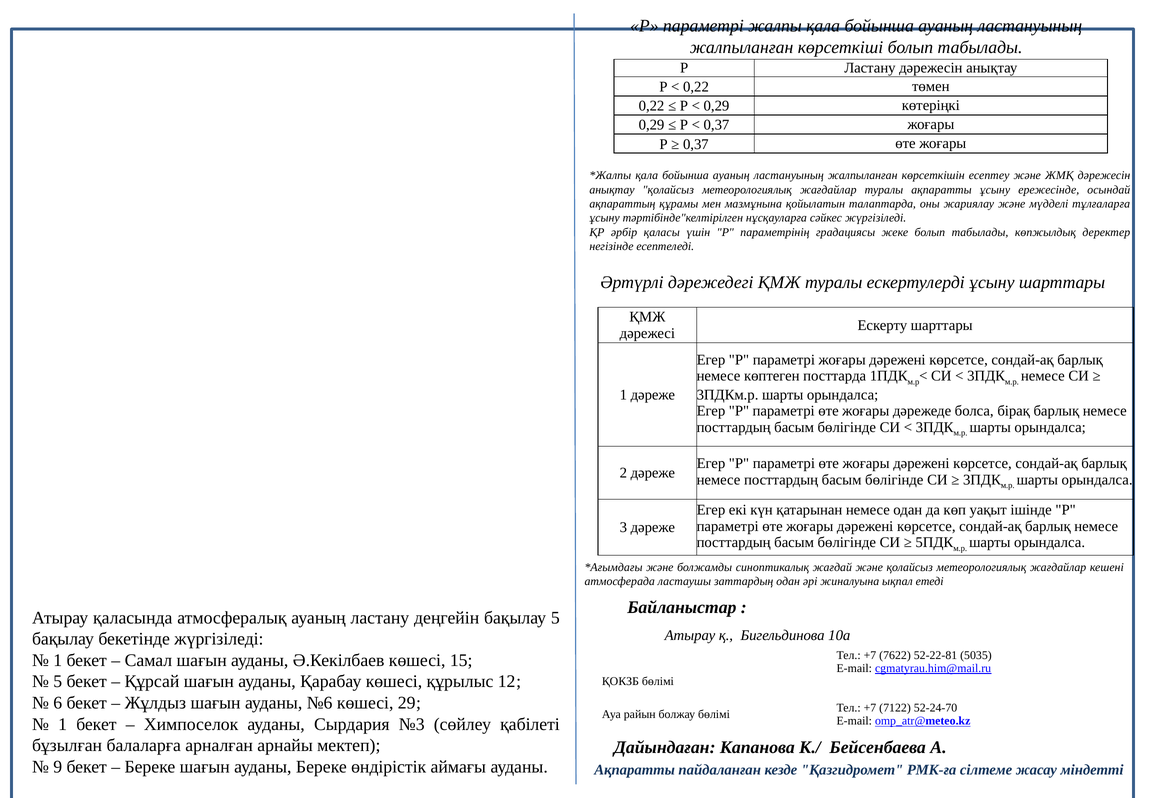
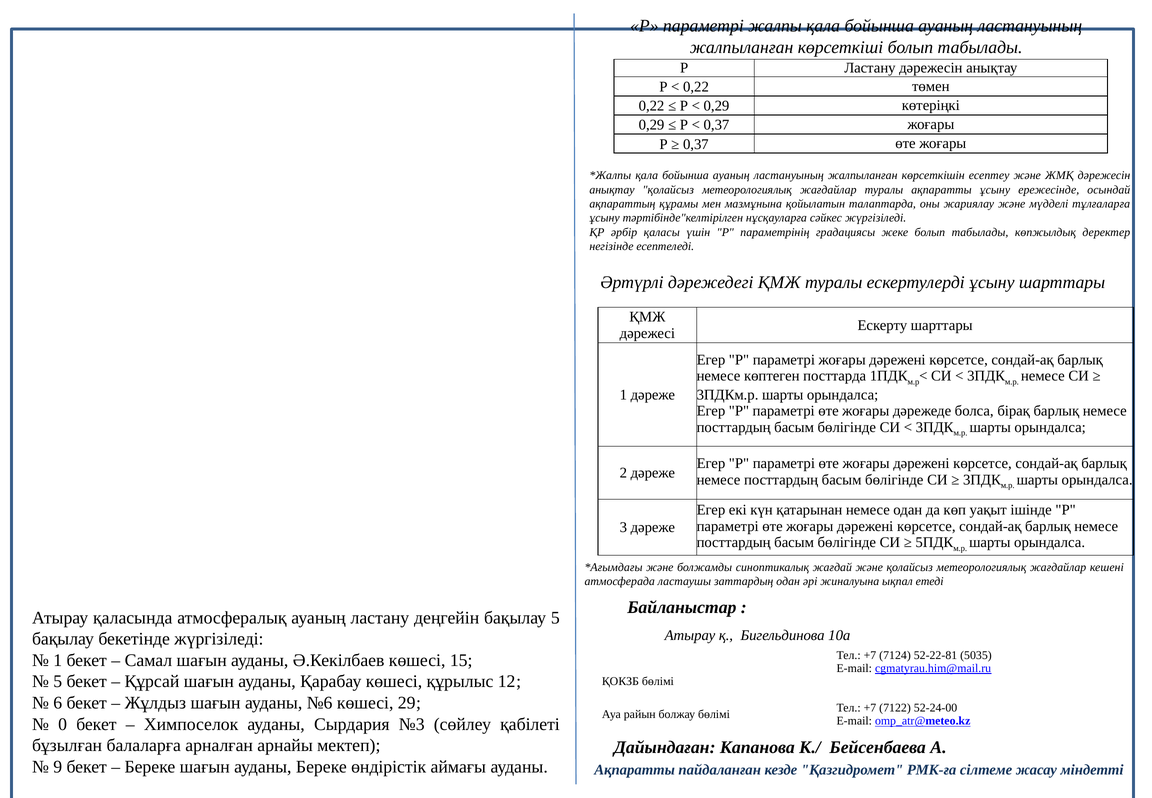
7622: 7622 -> 7124 (895, 655)
52-24-70: 52-24-70 -> 52-24-00 (936, 707)
1: 1 -> 0 (63, 724)
